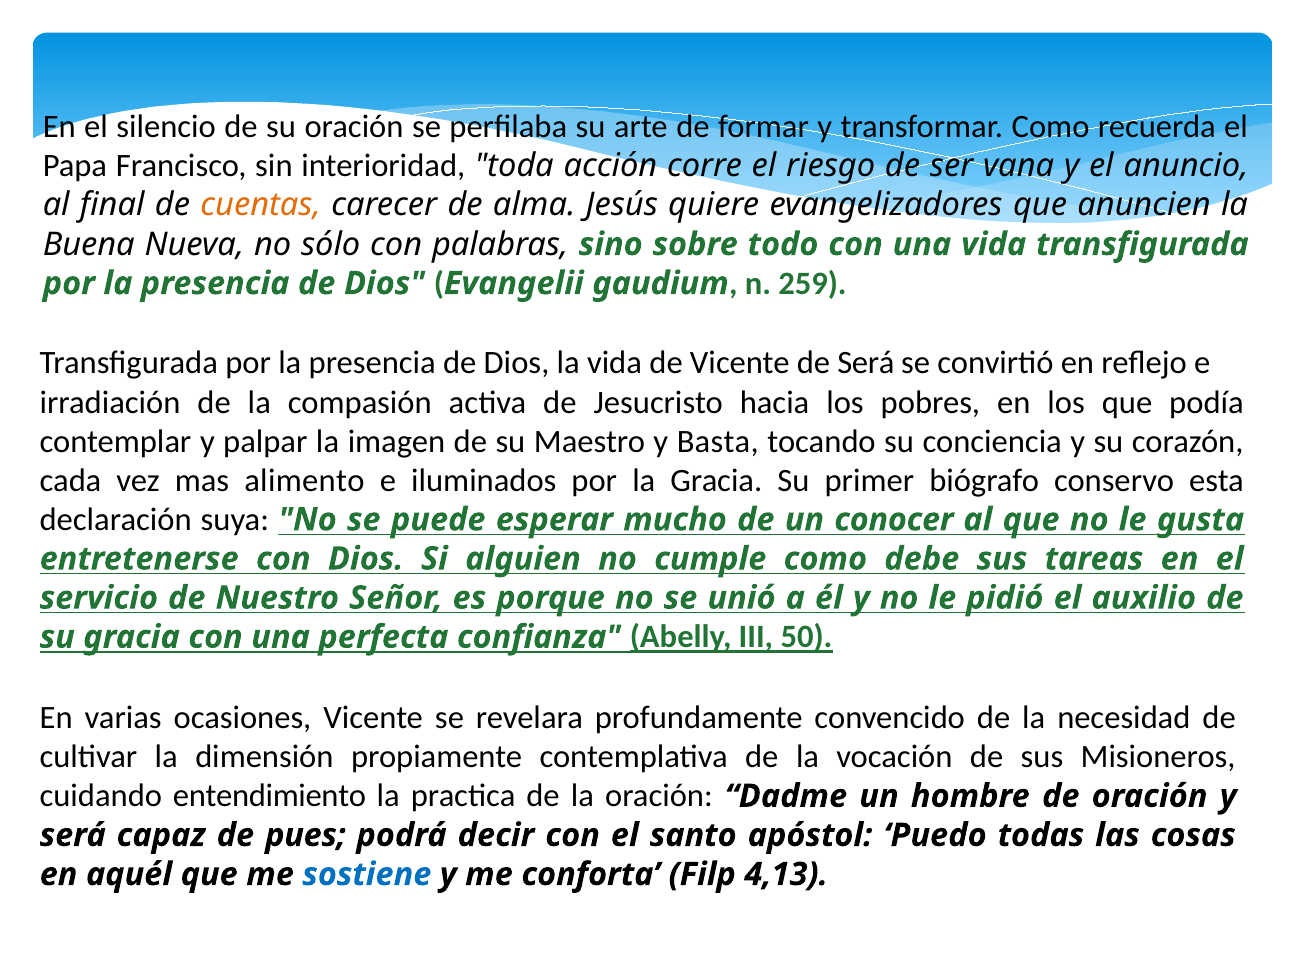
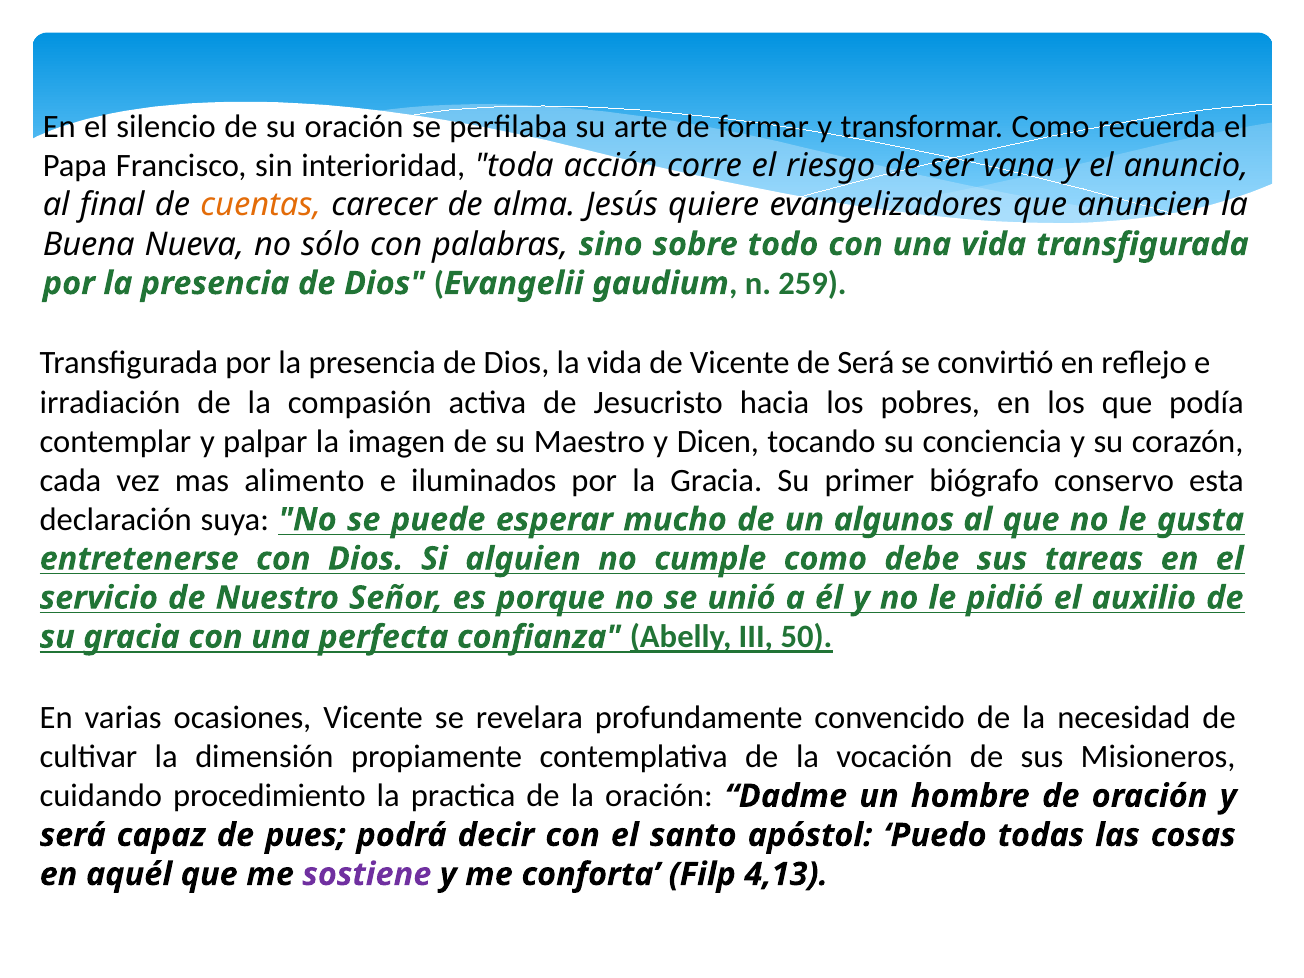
Basta: Basta -> Dicen (718, 441)
conocer: conocer -> algunos (894, 520)
entendimiento: entendimiento -> procedimiento (269, 796)
sostiene colour: blue -> purple (367, 874)
